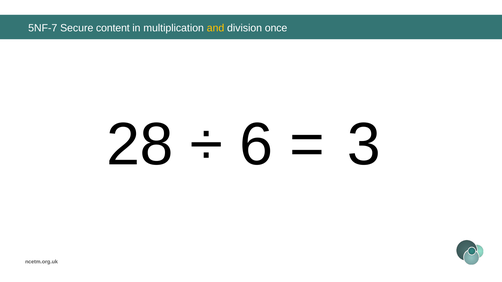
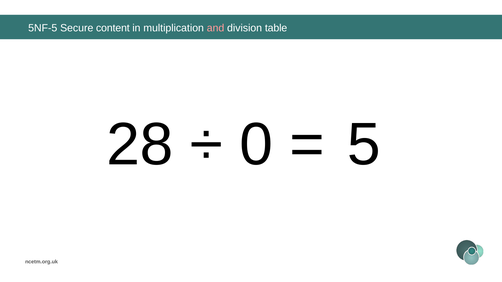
5NF-7: 5NF-7 -> 5NF-5 (43, 28)
and colour: yellow -> pink (216, 28)
once: once -> table (276, 28)
6: 6 -> 0 (256, 145)
3: 3 -> 5 (364, 145)
